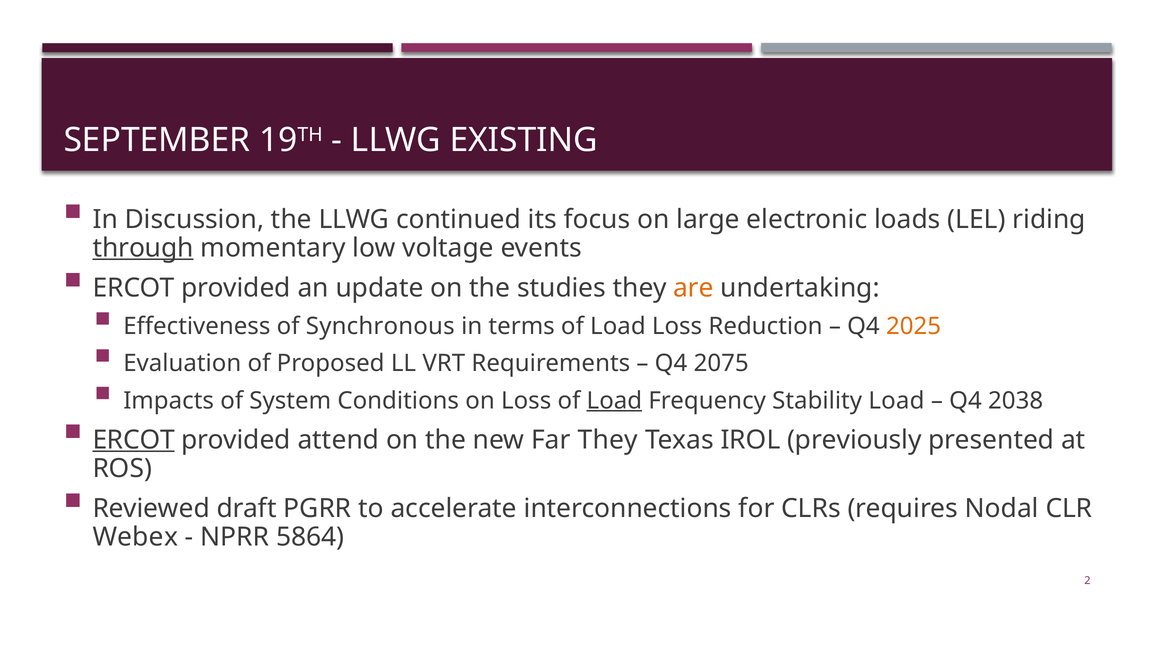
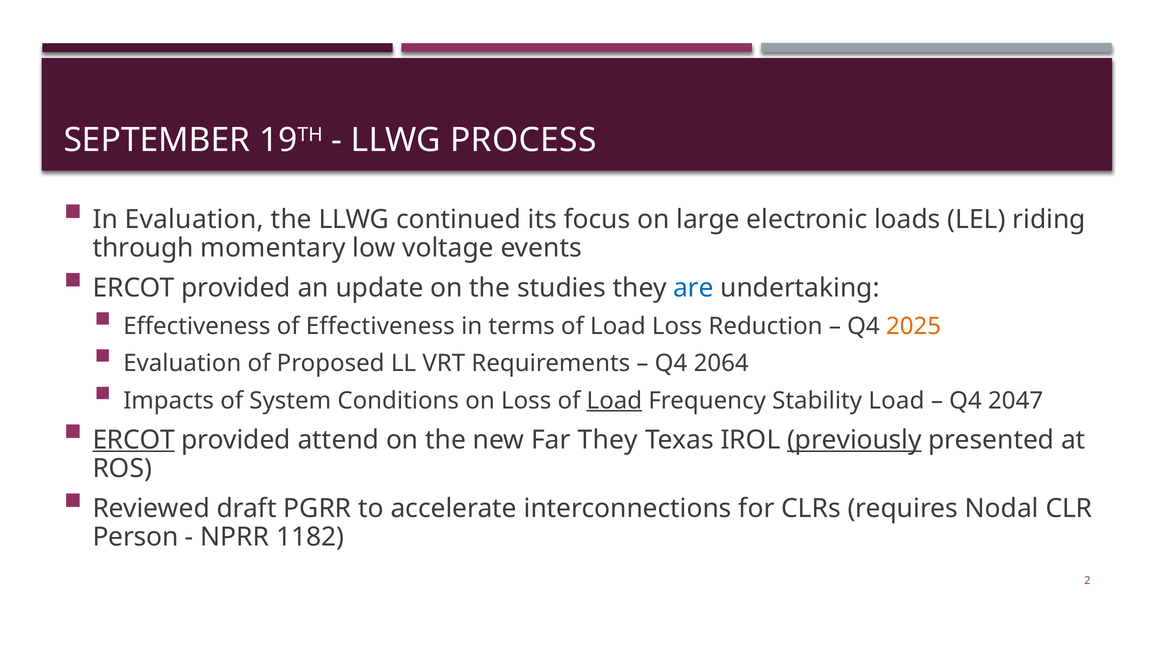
EXISTING: EXISTING -> PROCESS (523, 140)
In Discussion: Discussion -> Evaluation (194, 219)
through underline: present -> none (143, 248)
are colour: orange -> blue (693, 288)
of Synchronous: Synchronous -> Effectiveness (380, 326)
2075: 2075 -> 2064 (721, 363)
2038: 2038 -> 2047 (1016, 401)
previously underline: none -> present (854, 440)
Webex: Webex -> Person (136, 537)
5864: 5864 -> 1182 (310, 537)
